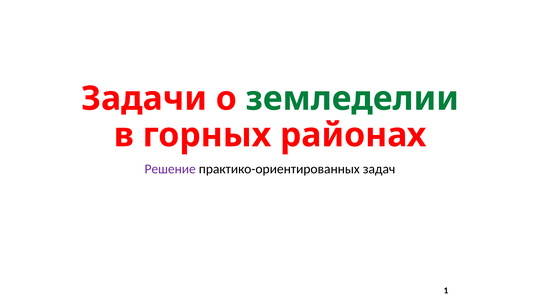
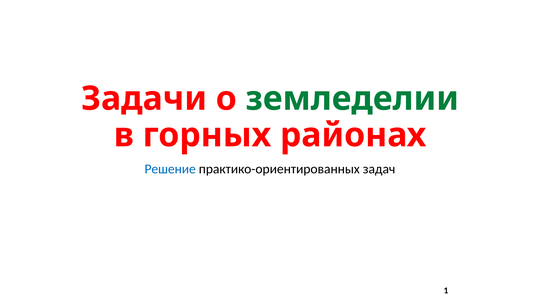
Решение colour: purple -> blue (170, 169)
